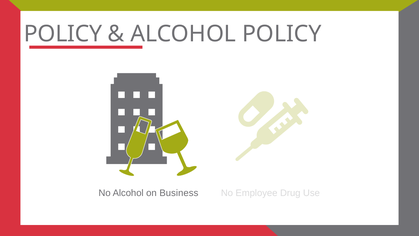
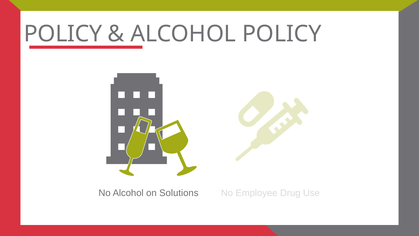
Business: Business -> Solutions (179, 193)
